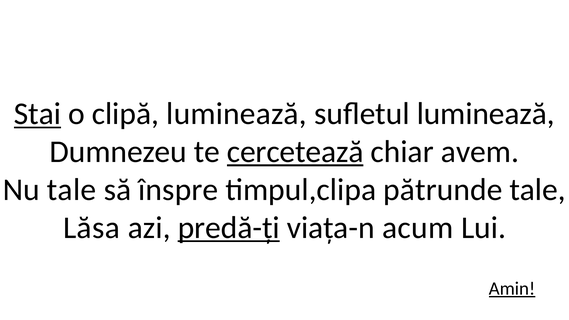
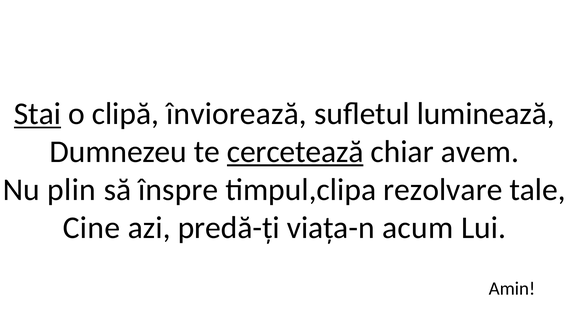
clipă luminează: luminează -> înviorează (237, 114)
Nu tale: tale -> plin (72, 190)
pătrunde: pătrunde -> rezolvare (443, 190)
Lăsa: Lăsa -> Cine (91, 228)
predă-ți underline: present -> none (229, 228)
Amin underline: present -> none (512, 289)
